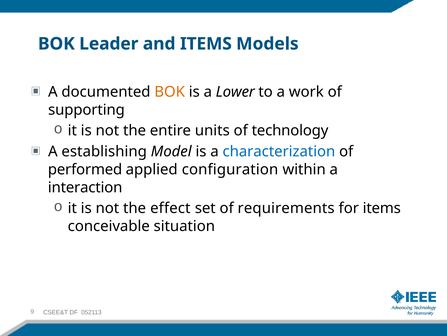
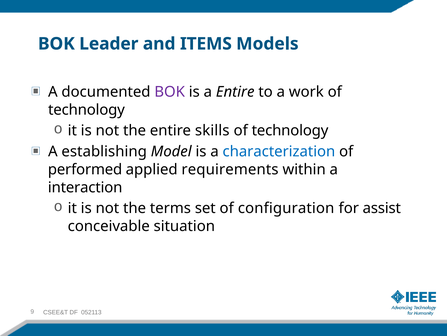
BOK colour: orange -> purple (170, 92)
a Lower: Lower -> Entire (235, 92)
supporting: supporting -> technology (86, 110)
units: units -> skills (212, 130)
configuration: configuration -> requirements (230, 169)
effect: effect -> terms (170, 208)
requirements: requirements -> configuration (286, 208)
for items: items -> assist (382, 208)
